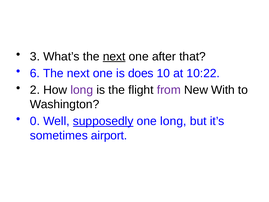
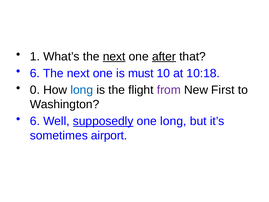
3: 3 -> 1 (35, 56)
after underline: none -> present (164, 56)
does: does -> must (141, 73)
10:22: 10:22 -> 10:18 (203, 73)
2: 2 -> 0 (35, 90)
long colour: purple -> blue (82, 90)
With: With -> First (223, 90)
0: 0 -> 6 (35, 121)
